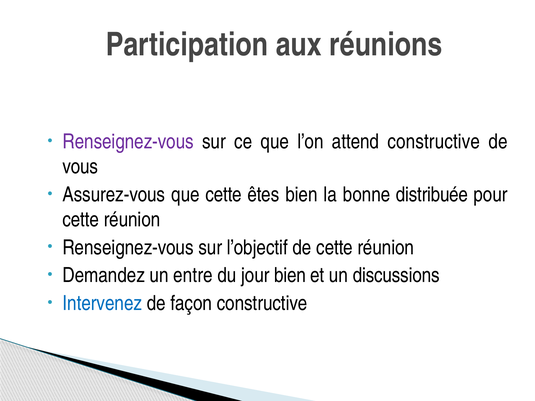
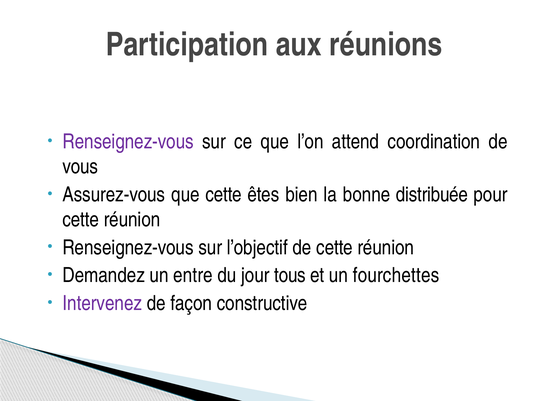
attend constructive: constructive -> coordination (434, 142)
jour bien: bien -> tous (290, 276)
discussions: discussions -> fourchettes (396, 276)
Intervenez colour: blue -> purple (102, 304)
